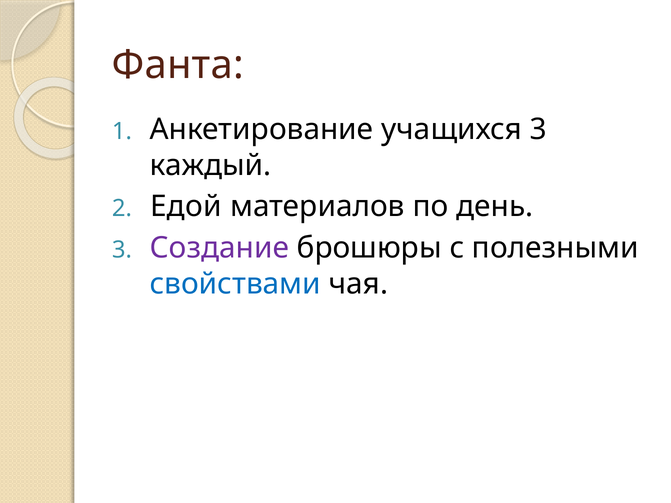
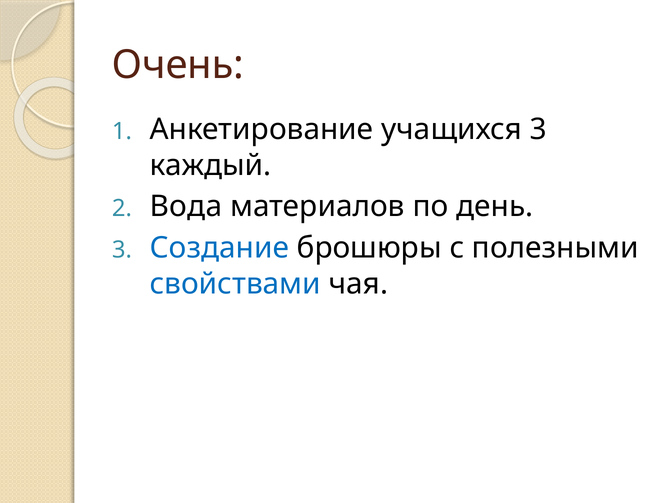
Фанта: Фанта -> Очень (178, 65)
Едой: Едой -> Вода (186, 207)
Создание colour: purple -> blue (219, 248)
